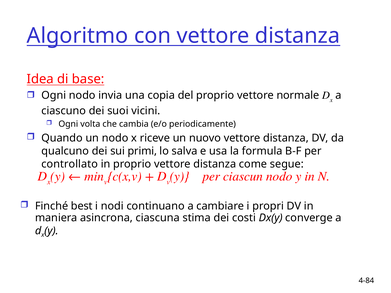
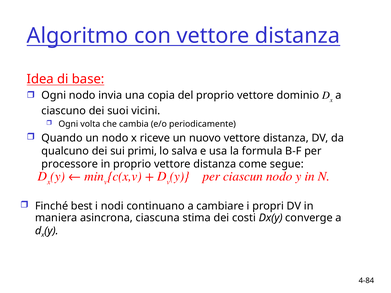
normale: normale -> dominio (298, 95)
controllato: controllato -> processore (70, 164)
